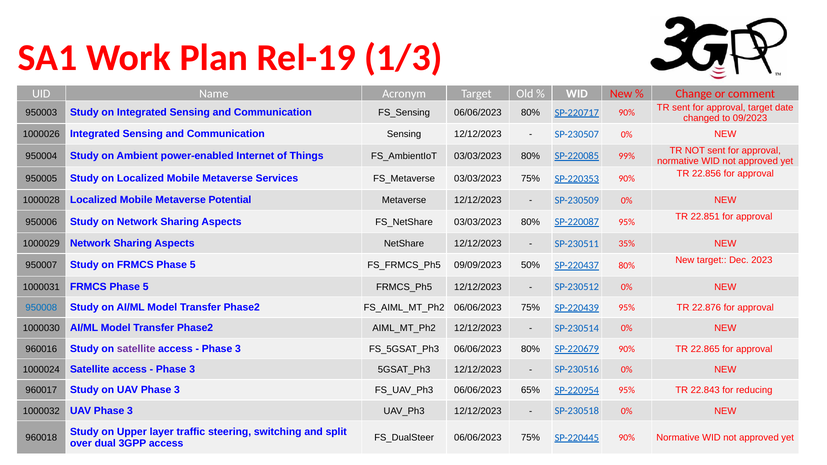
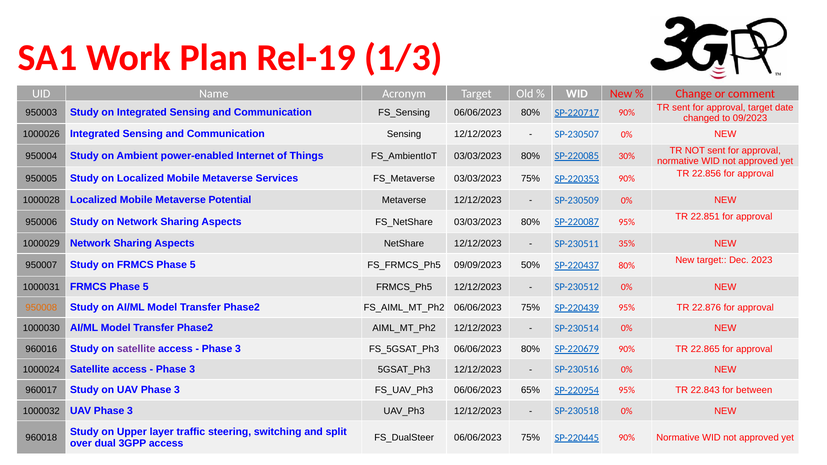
99%: 99% -> 30% (627, 156)
950008 colour: blue -> orange (41, 308)
reducing: reducing -> between (754, 390)
